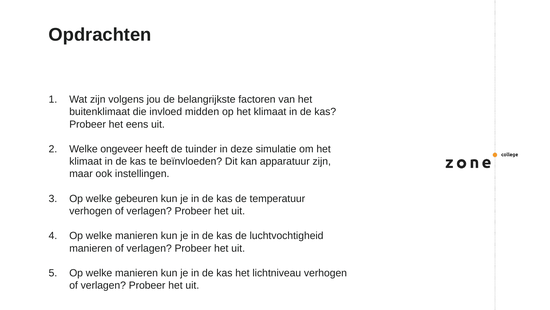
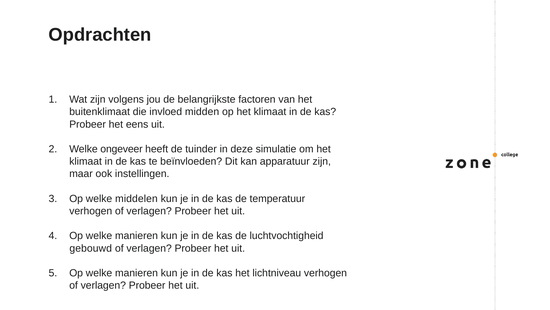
gebeuren: gebeuren -> middelen (136, 198)
manieren: manieren -> gebouwd (91, 248)
